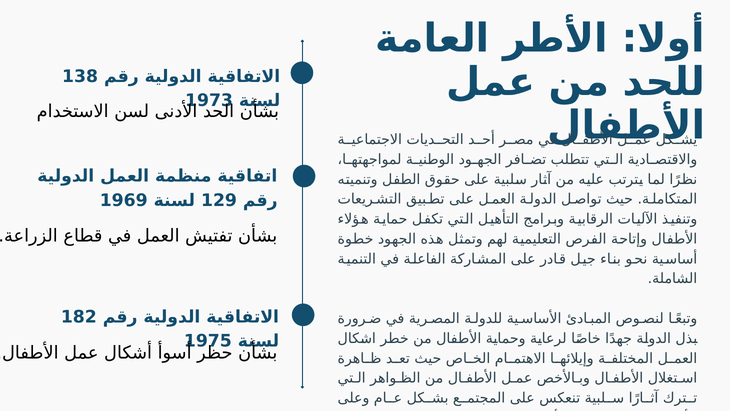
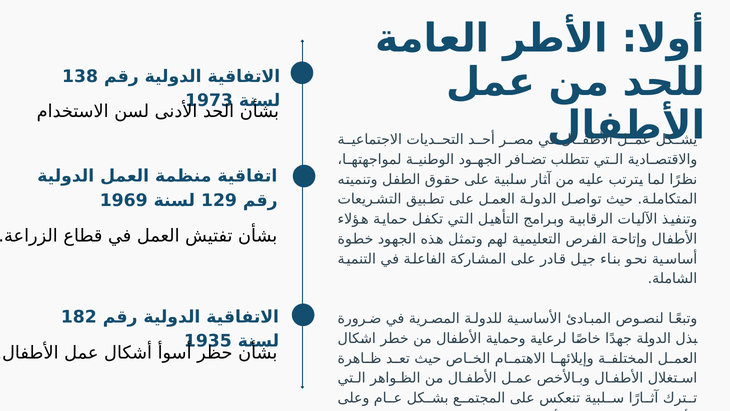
1975: 1975 -> 1935 (208, 341)
